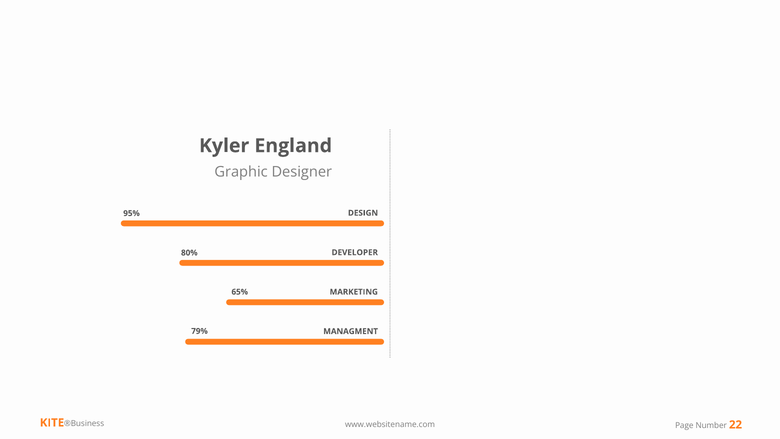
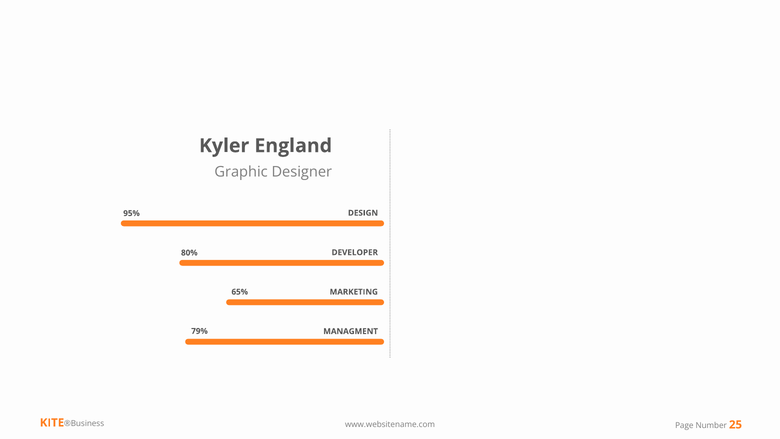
22: 22 -> 25 (736, 424)
